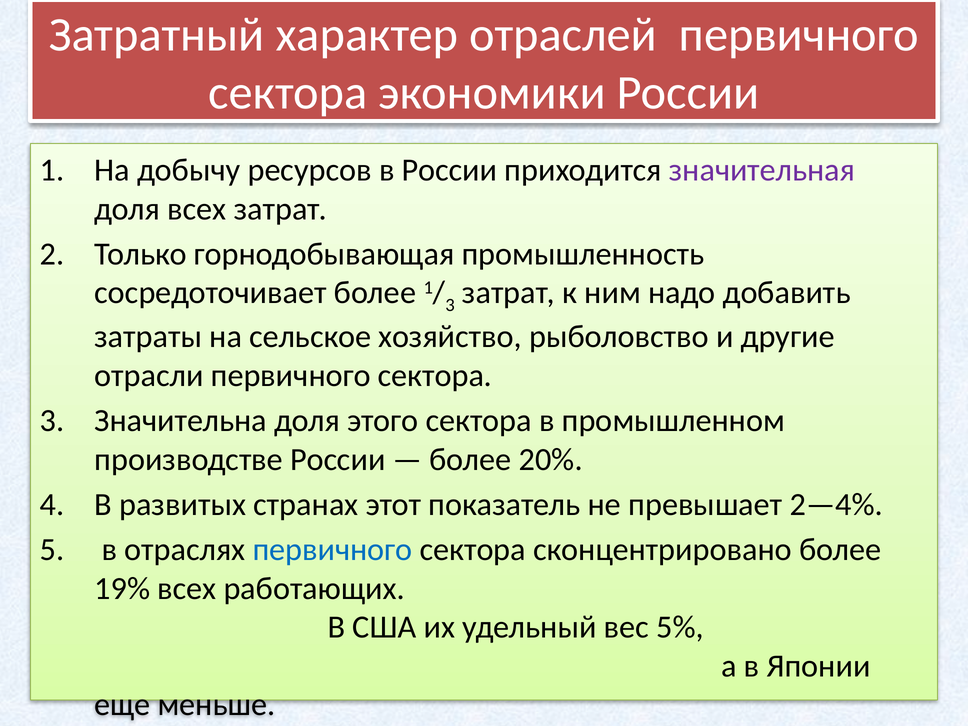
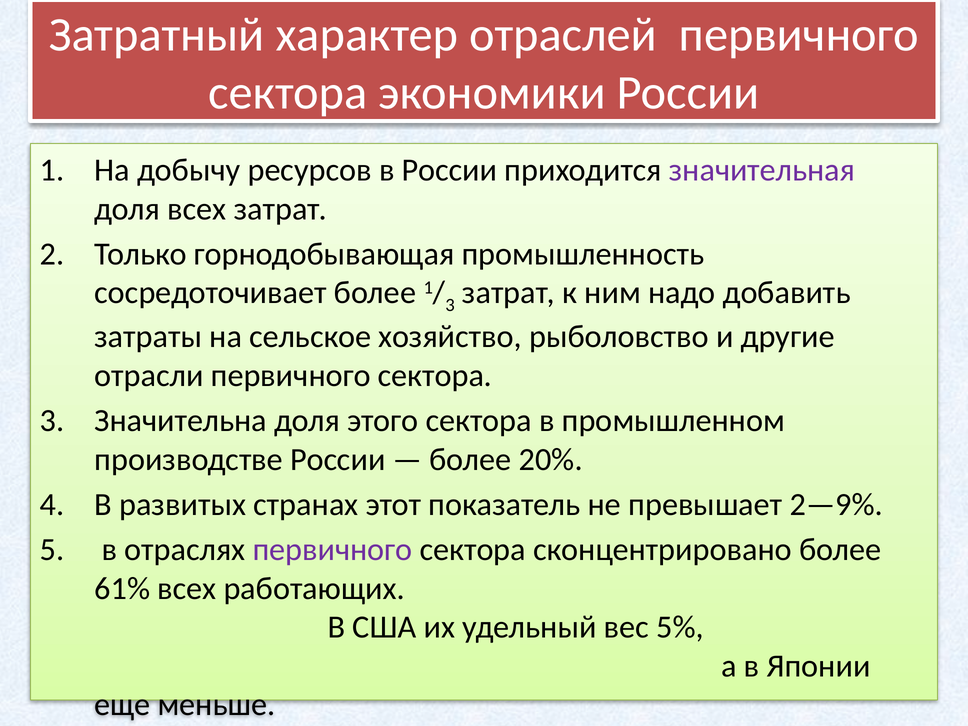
2—4%: 2—4% -> 2—9% (836, 505)
первичного colour: blue -> purple (333, 550)
19%: 19% -> 61% (122, 588)
